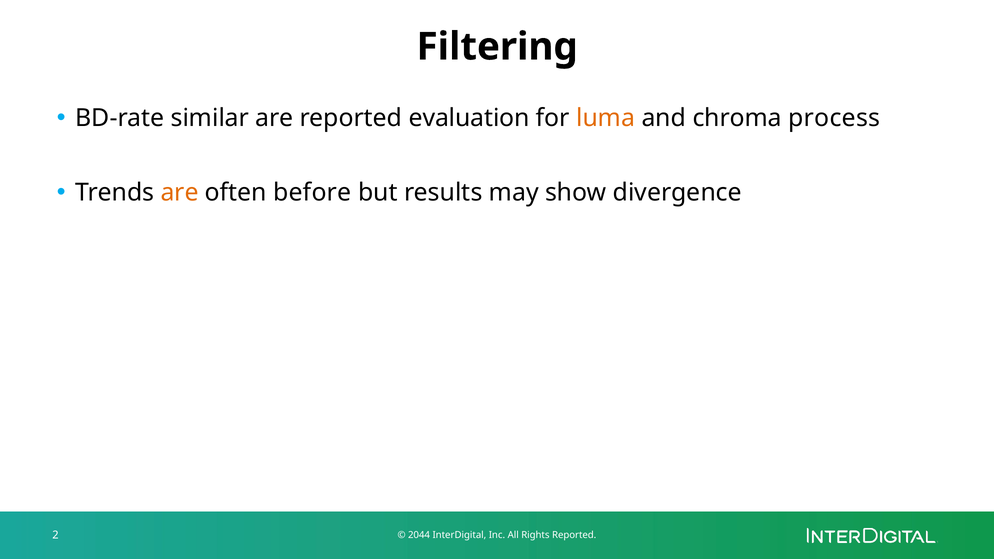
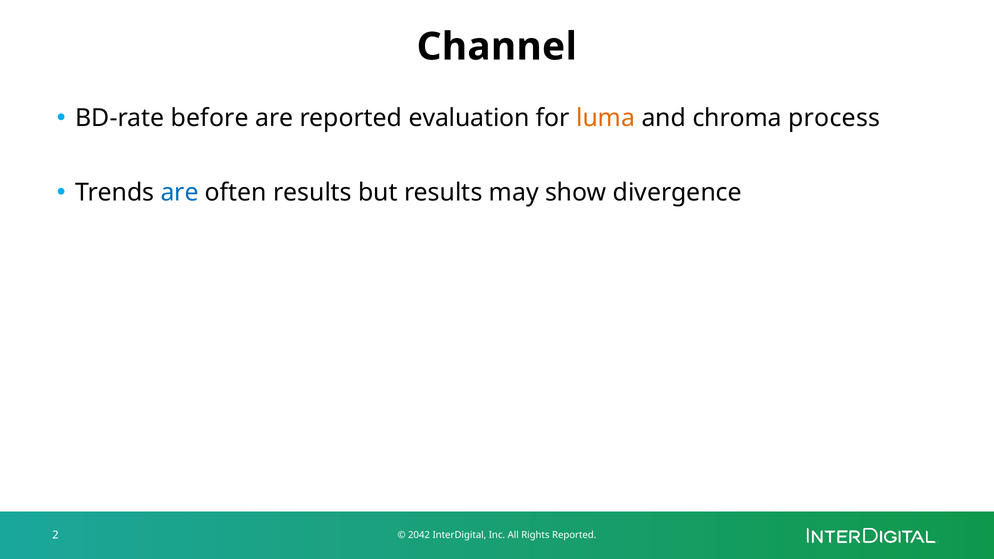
Filtering: Filtering -> Channel (497, 47)
similar: similar -> before (210, 118)
are colour: orange -> blue (180, 192)
often before: before -> results (312, 192)
2044: 2044 -> 2042 (419, 535)
